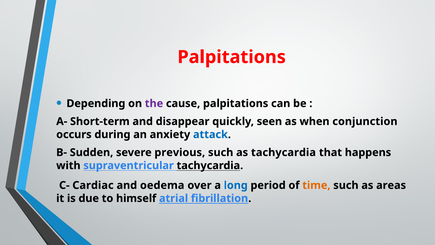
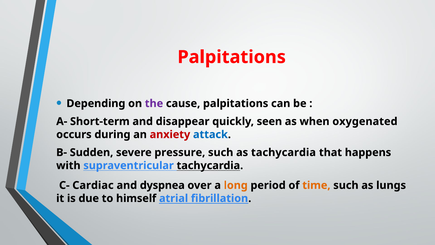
conjunction: conjunction -> oxygenated (365, 121)
anxiety colour: black -> red (170, 134)
previous: previous -> pressure (180, 152)
oedema: oedema -> dyspnea (162, 185)
long colour: blue -> orange (236, 185)
areas: areas -> lungs (391, 185)
